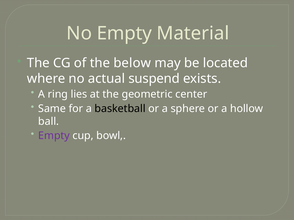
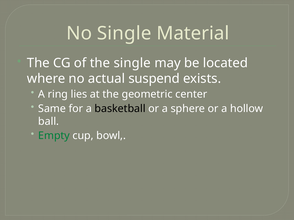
No Empty: Empty -> Single (124, 33)
the below: below -> single (132, 63)
Empty colour: purple -> green (54, 136)
